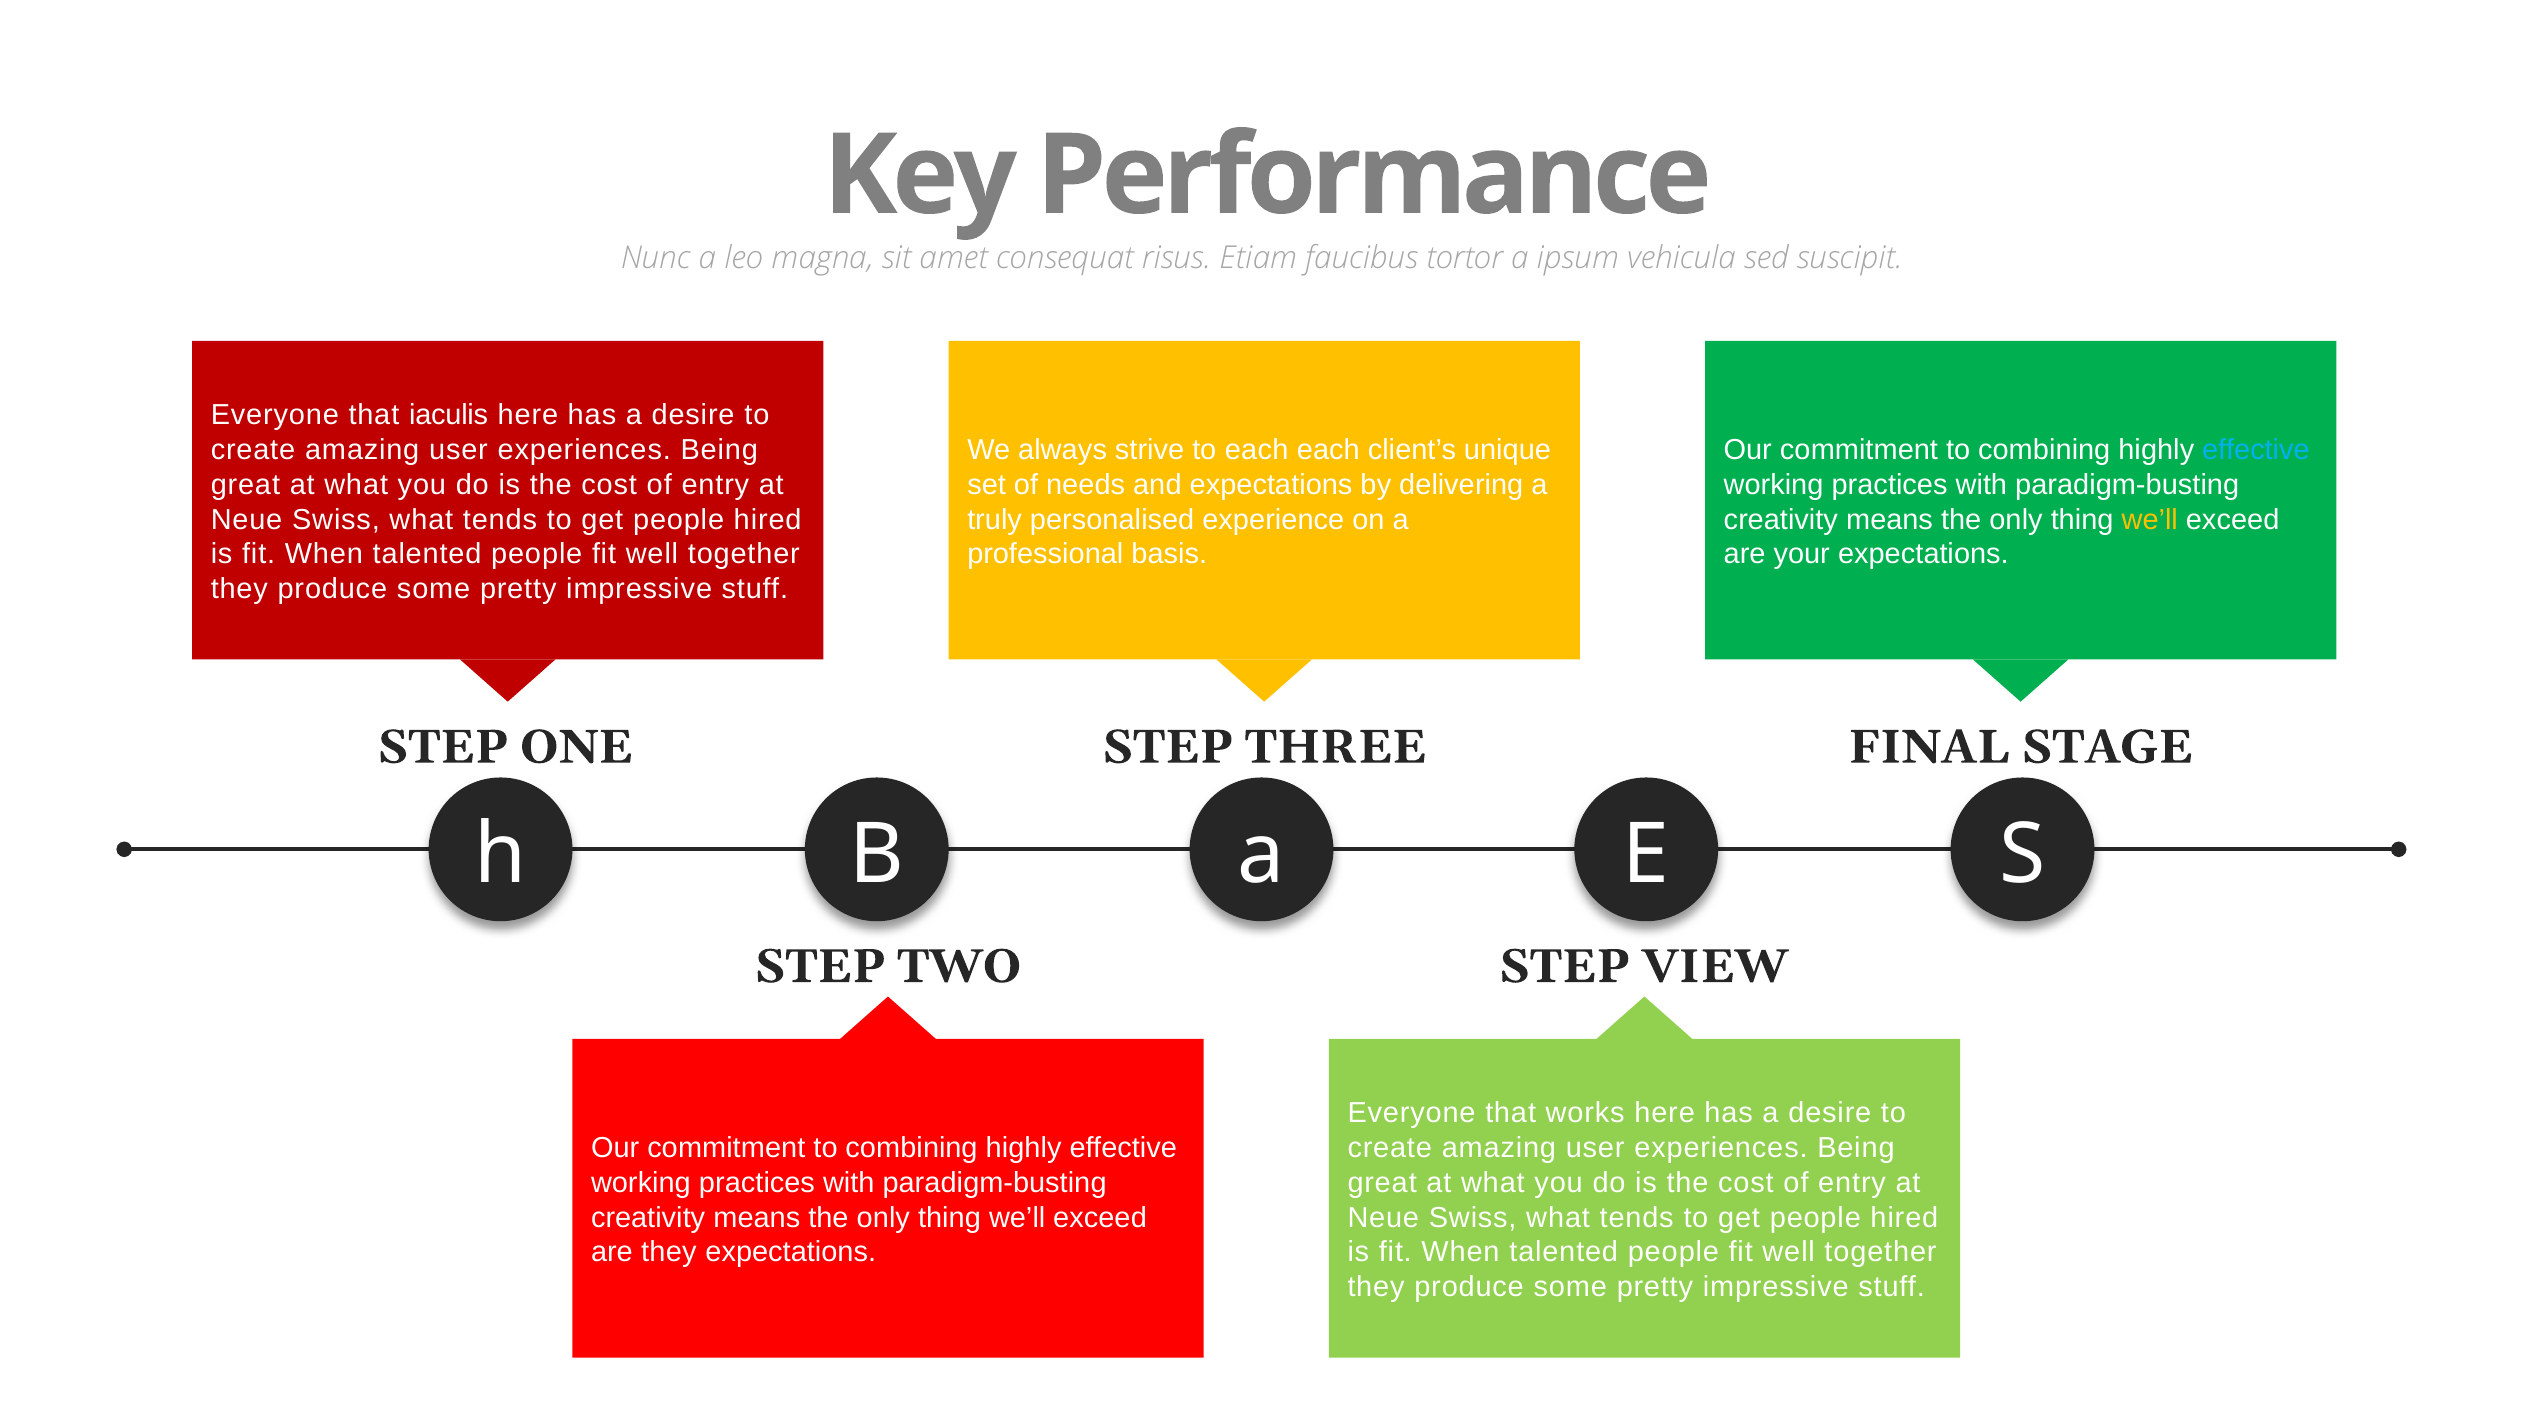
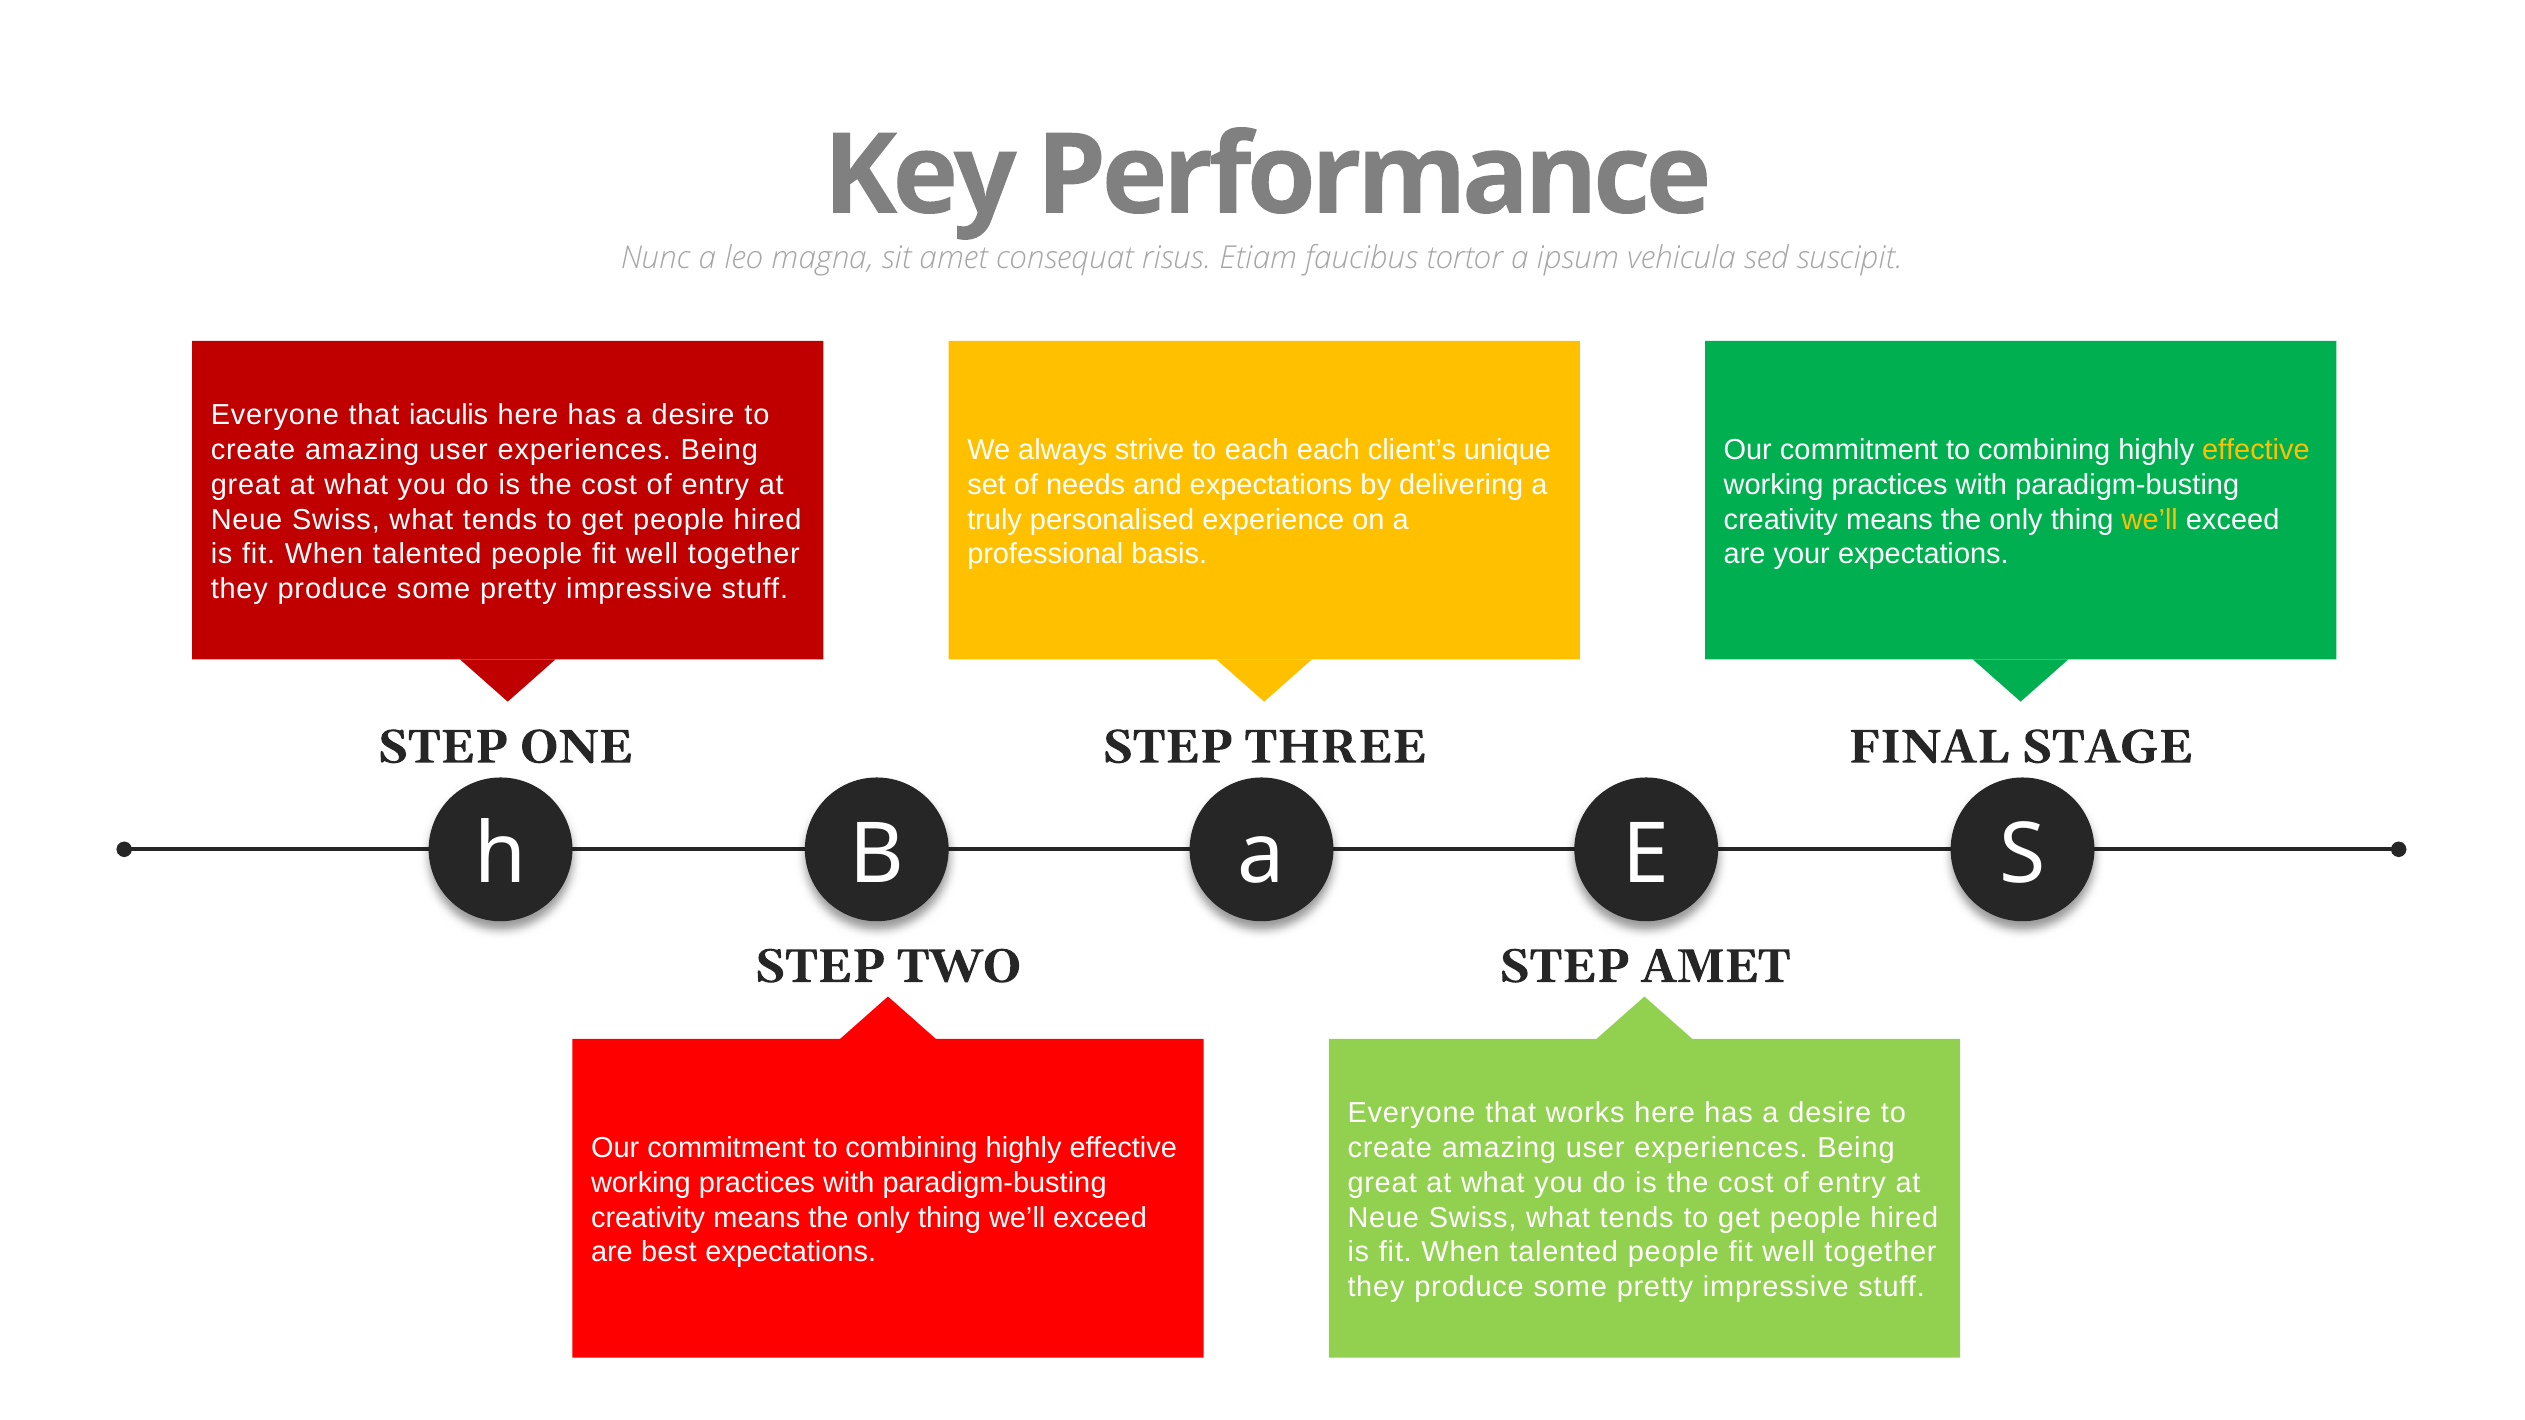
effective colour: light blue -> yellow (2256, 450)
STEP VIEW: VIEW -> AMET (1716, 967)
are they: they -> best (669, 1253)
